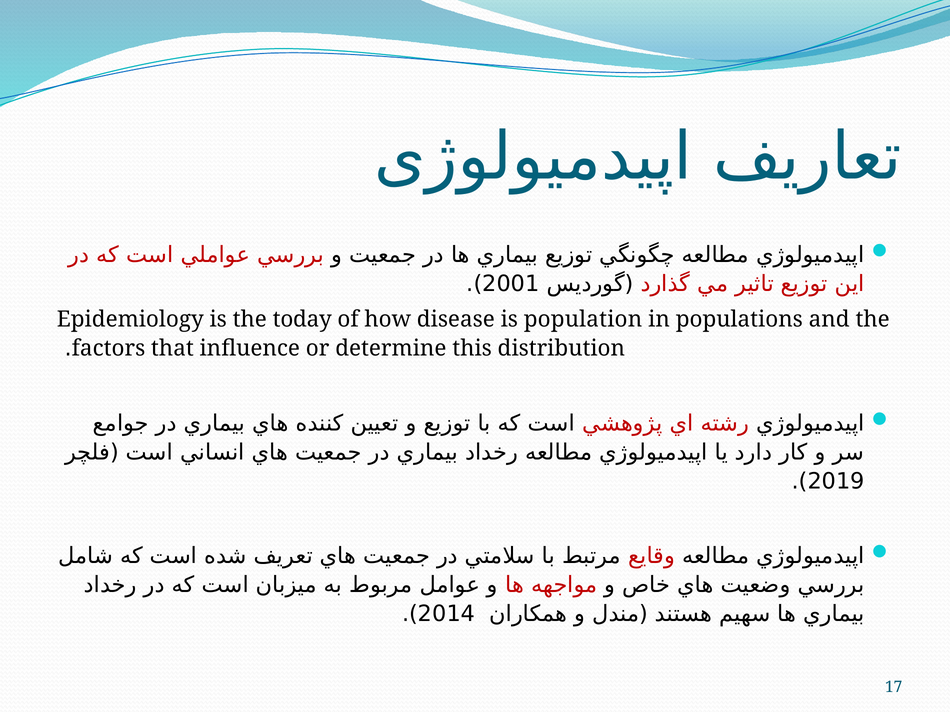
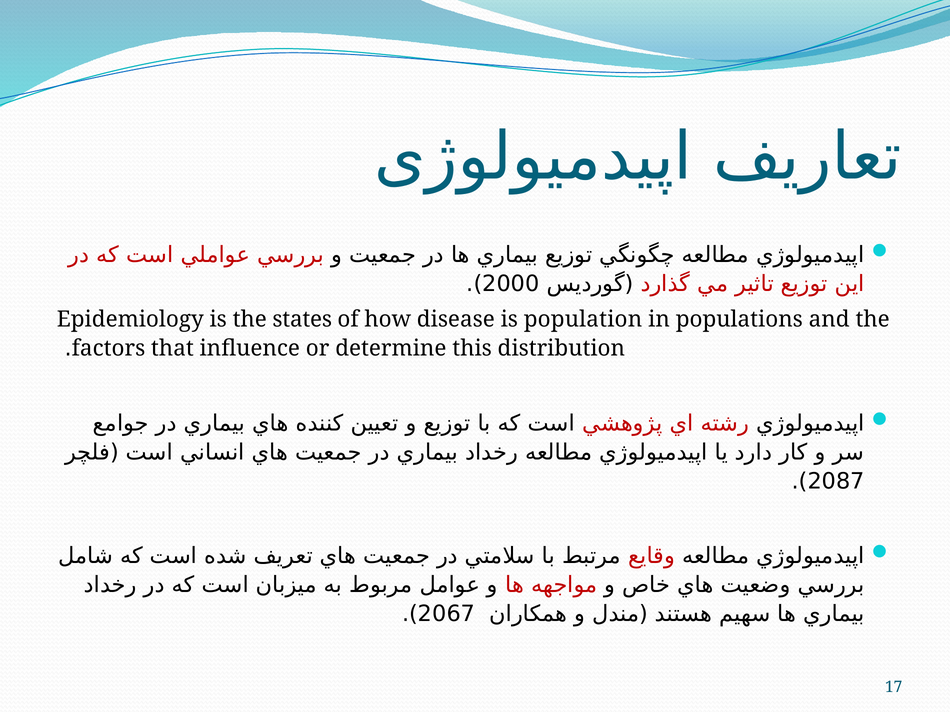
2001: 2001 -> 2000 (511, 284)
today: today -> states (302, 320)
2019: 2019 -> 2087 (836, 482)
2014: 2014 -> 2067 (447, 614)
